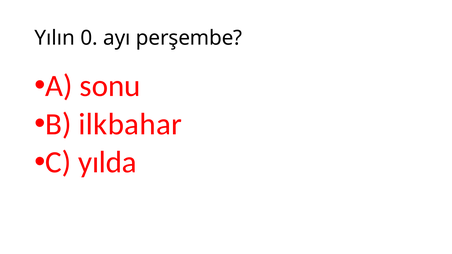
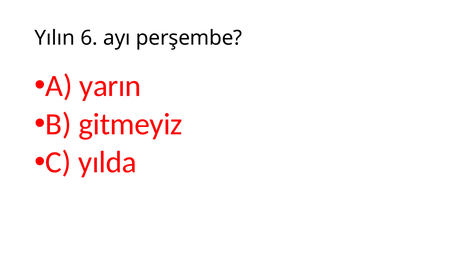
0: 0 -> 6 (89, 38)
sonu: sonu -> yarın (110, 86)
ilkbahar: ilkbahar -> gitmeyiz (131, 124)
